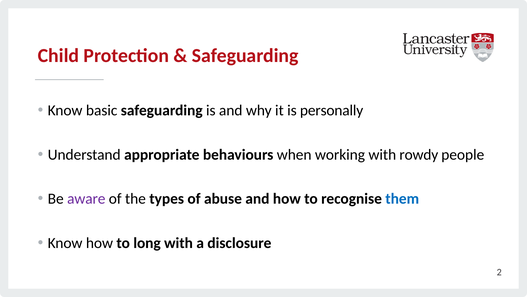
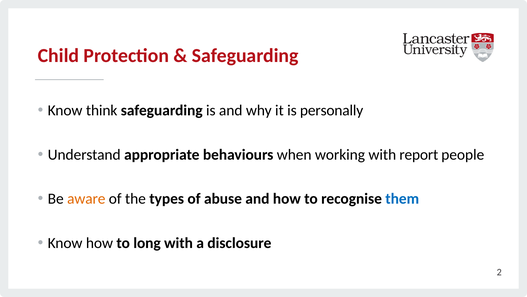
basic: basic -> think (102, 110)
rowdy: rowdy -> report (419, 154)
aware colour: purple -> orange (86, 198)
